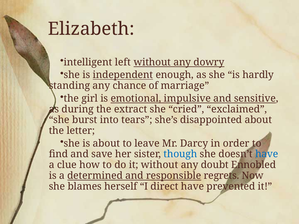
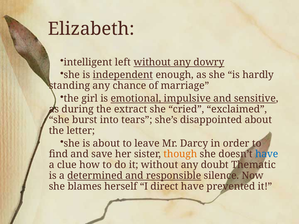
though colour: blue -> orange (180, 154)
Ennobled: Ennobled -> Thematic (253, 165)
regrets: regrets -> silence (221, 176)
